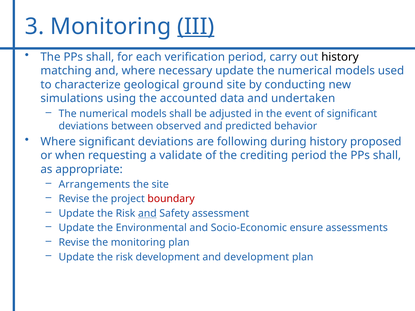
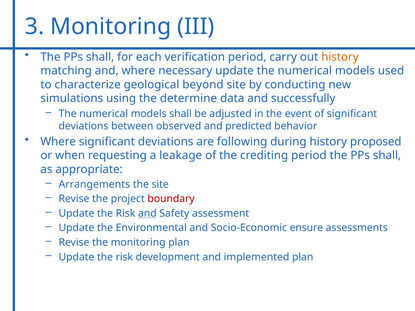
III underline: present -> none (196, 26)
history colour: black -> orange (340, 57)
ground: ground -> beyond (203, 85)
accounted: accounted -> determine (188, 99)
undertaken: undertaken -> successfully (303, 99)
validate: validate -> leakage (181, 156)
and development: development -> implemented (257, 257)
